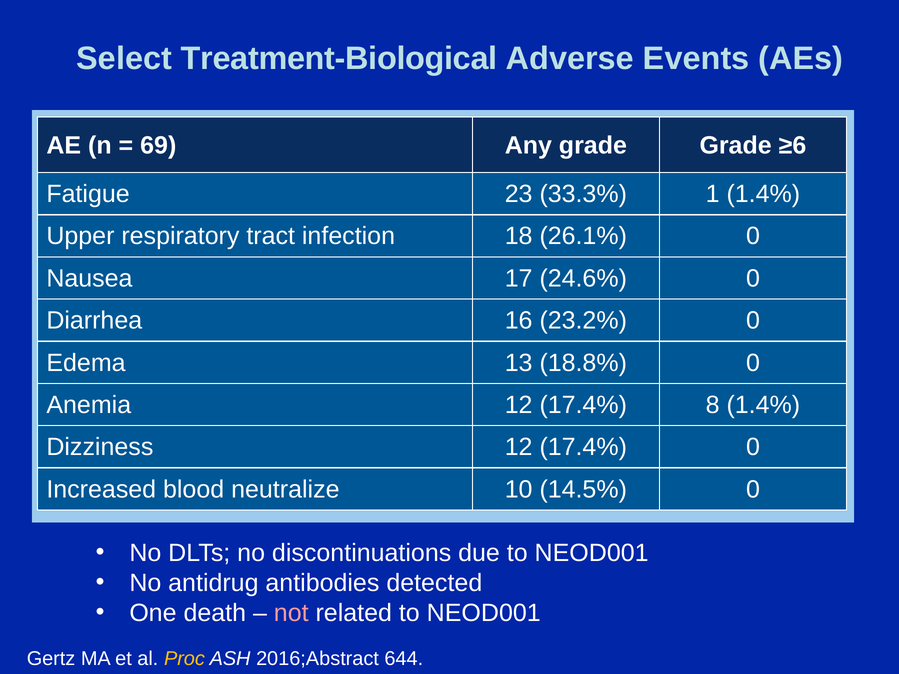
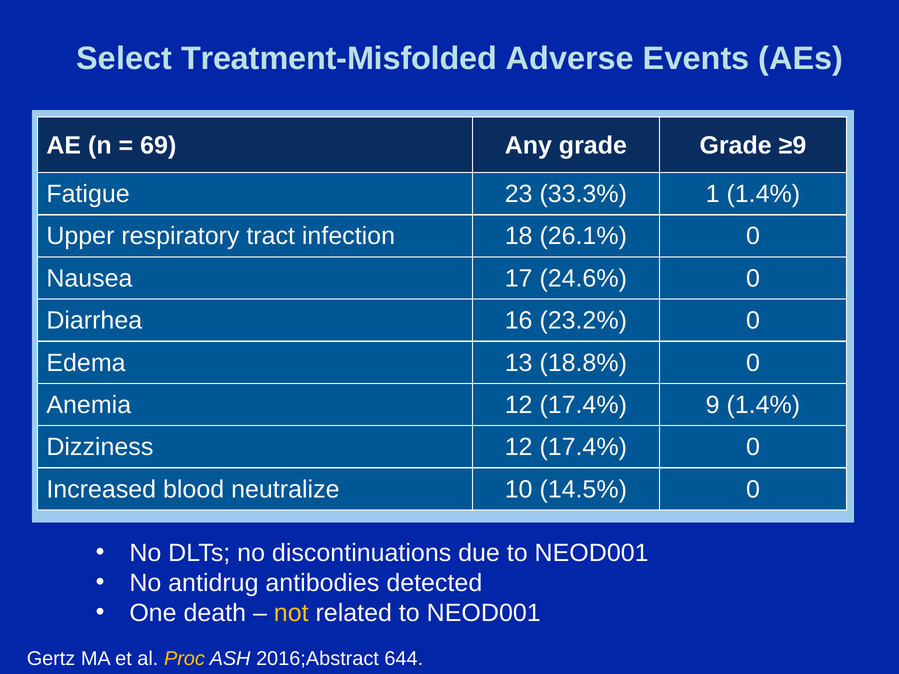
Treatment-Biological: Treatment-Biological -> Treatment-Misfolded (339, 58)
≥6: ≥6 -> ≥9 (793, 145)
8: 8 -> 9 (713, 405)
not colour: pink -> yellow (291, 613)
